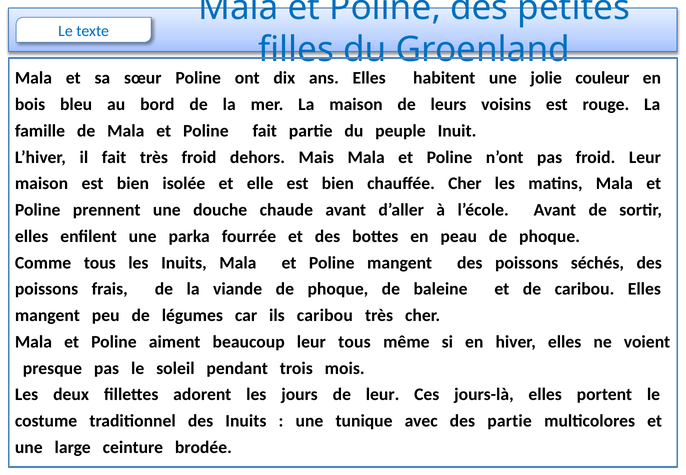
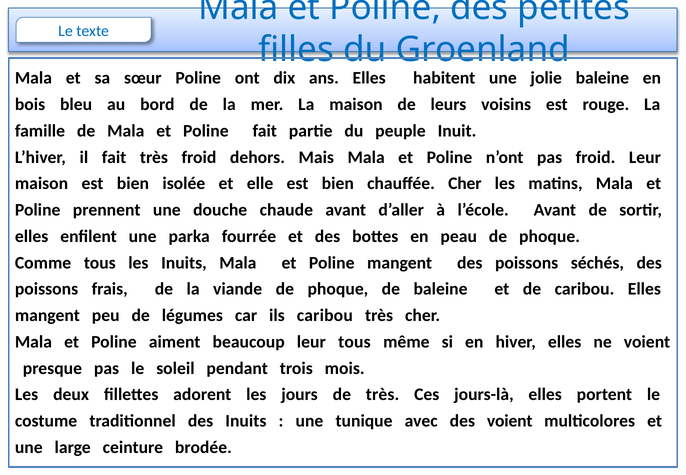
jolie couleur: couleur -> baleine (602, 78)
de leur: leur -> très (383, 395)
des partie: partie -> voient (510, 421)
